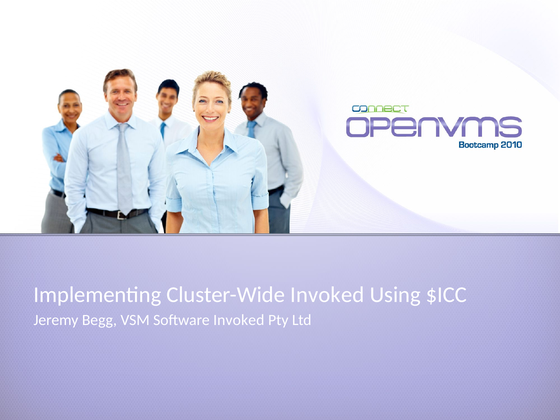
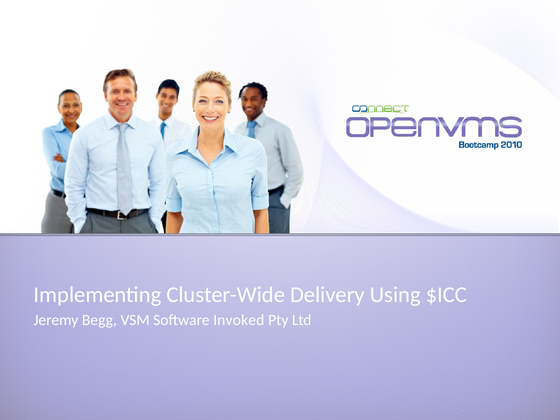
Cluster-Wide Invoked: Invoked -> Delivery (327, 295)
